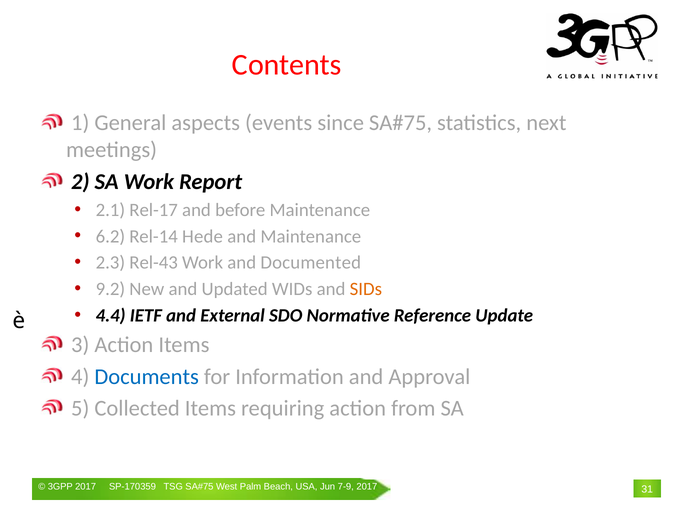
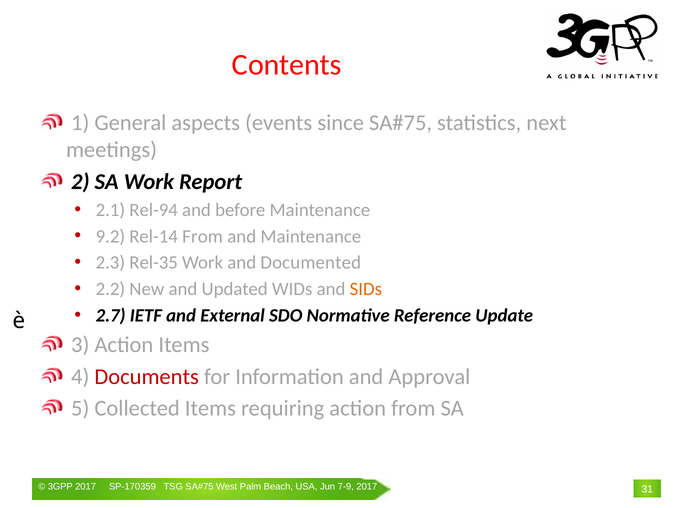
Rel-17: Rel-17 -> Rel-94 (154, 210)
6.2: 6.2 -> 9.2 (110, 236)
Rel-14 Hede: Hede -> From (203, 236)
Rel-43: Rel-43 -> Rel-35 (154, 263)
9.2: 9.2 -> 2.2 (110, 289)
4.4: 4.4 -> 2.7 (111, 315)
Documents colour: blue -> red (147, 376)
